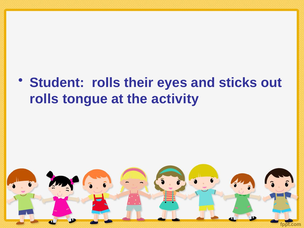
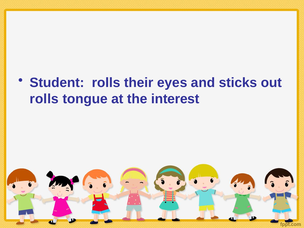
activity: activity -> interest (175, 99)
